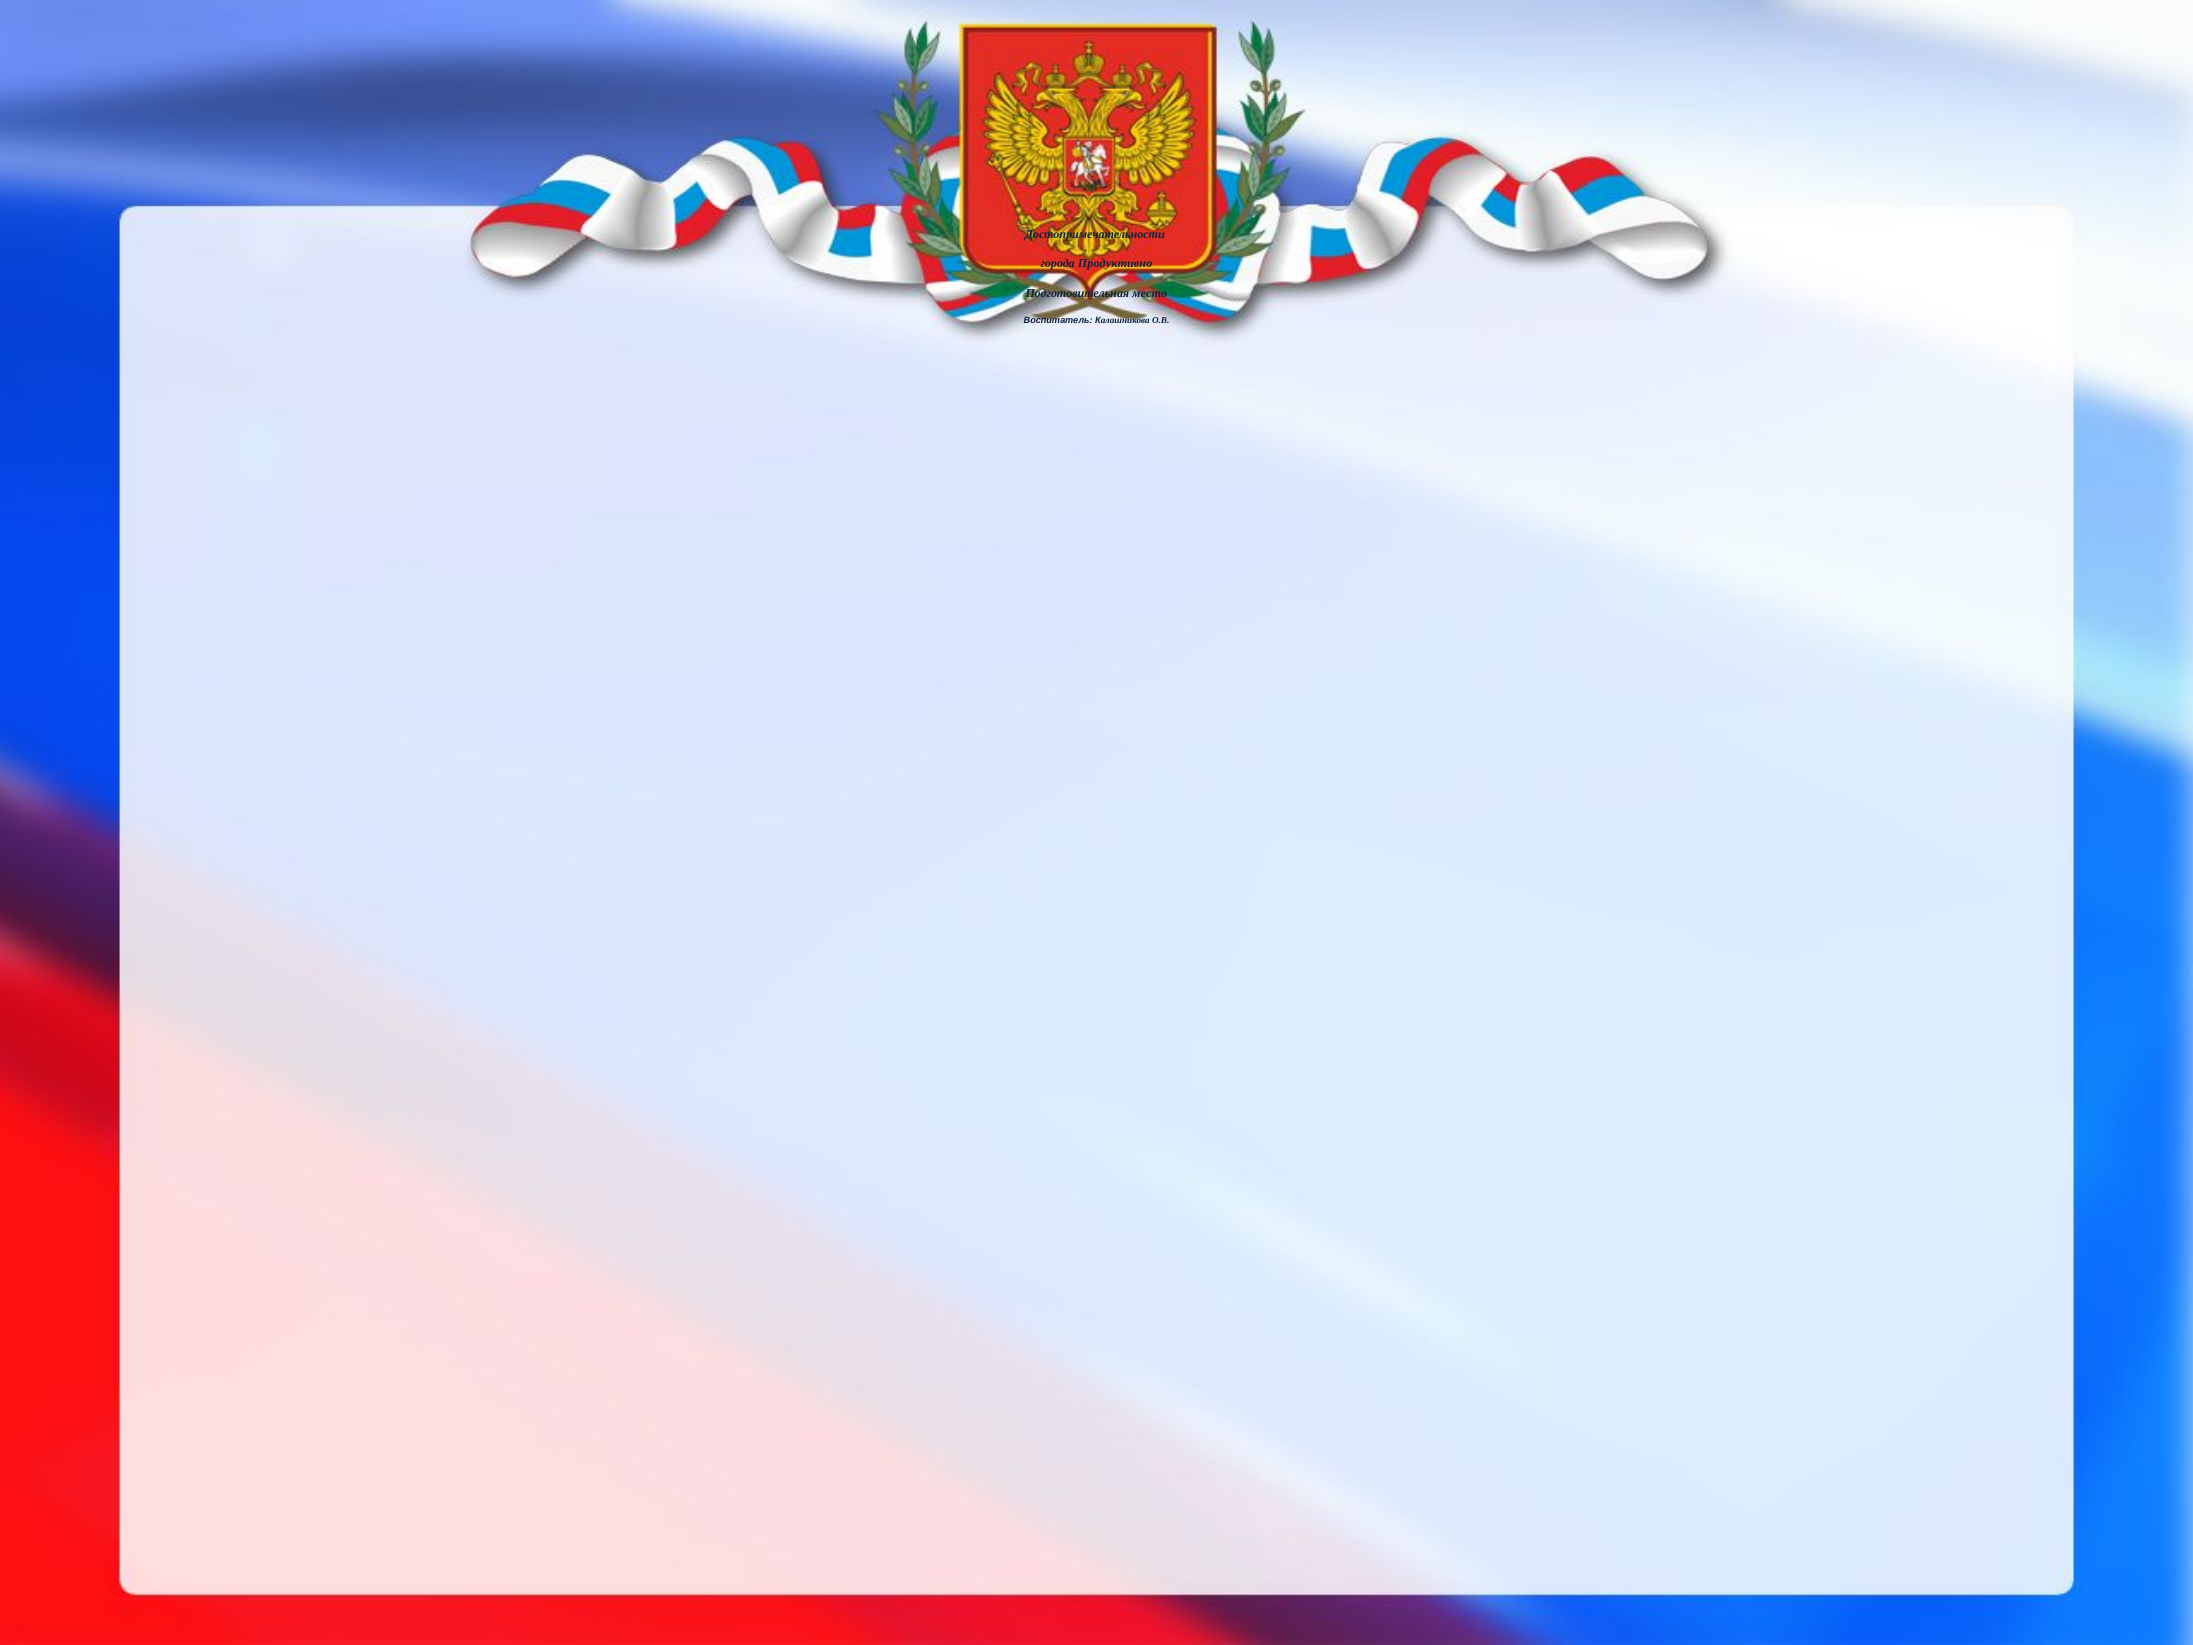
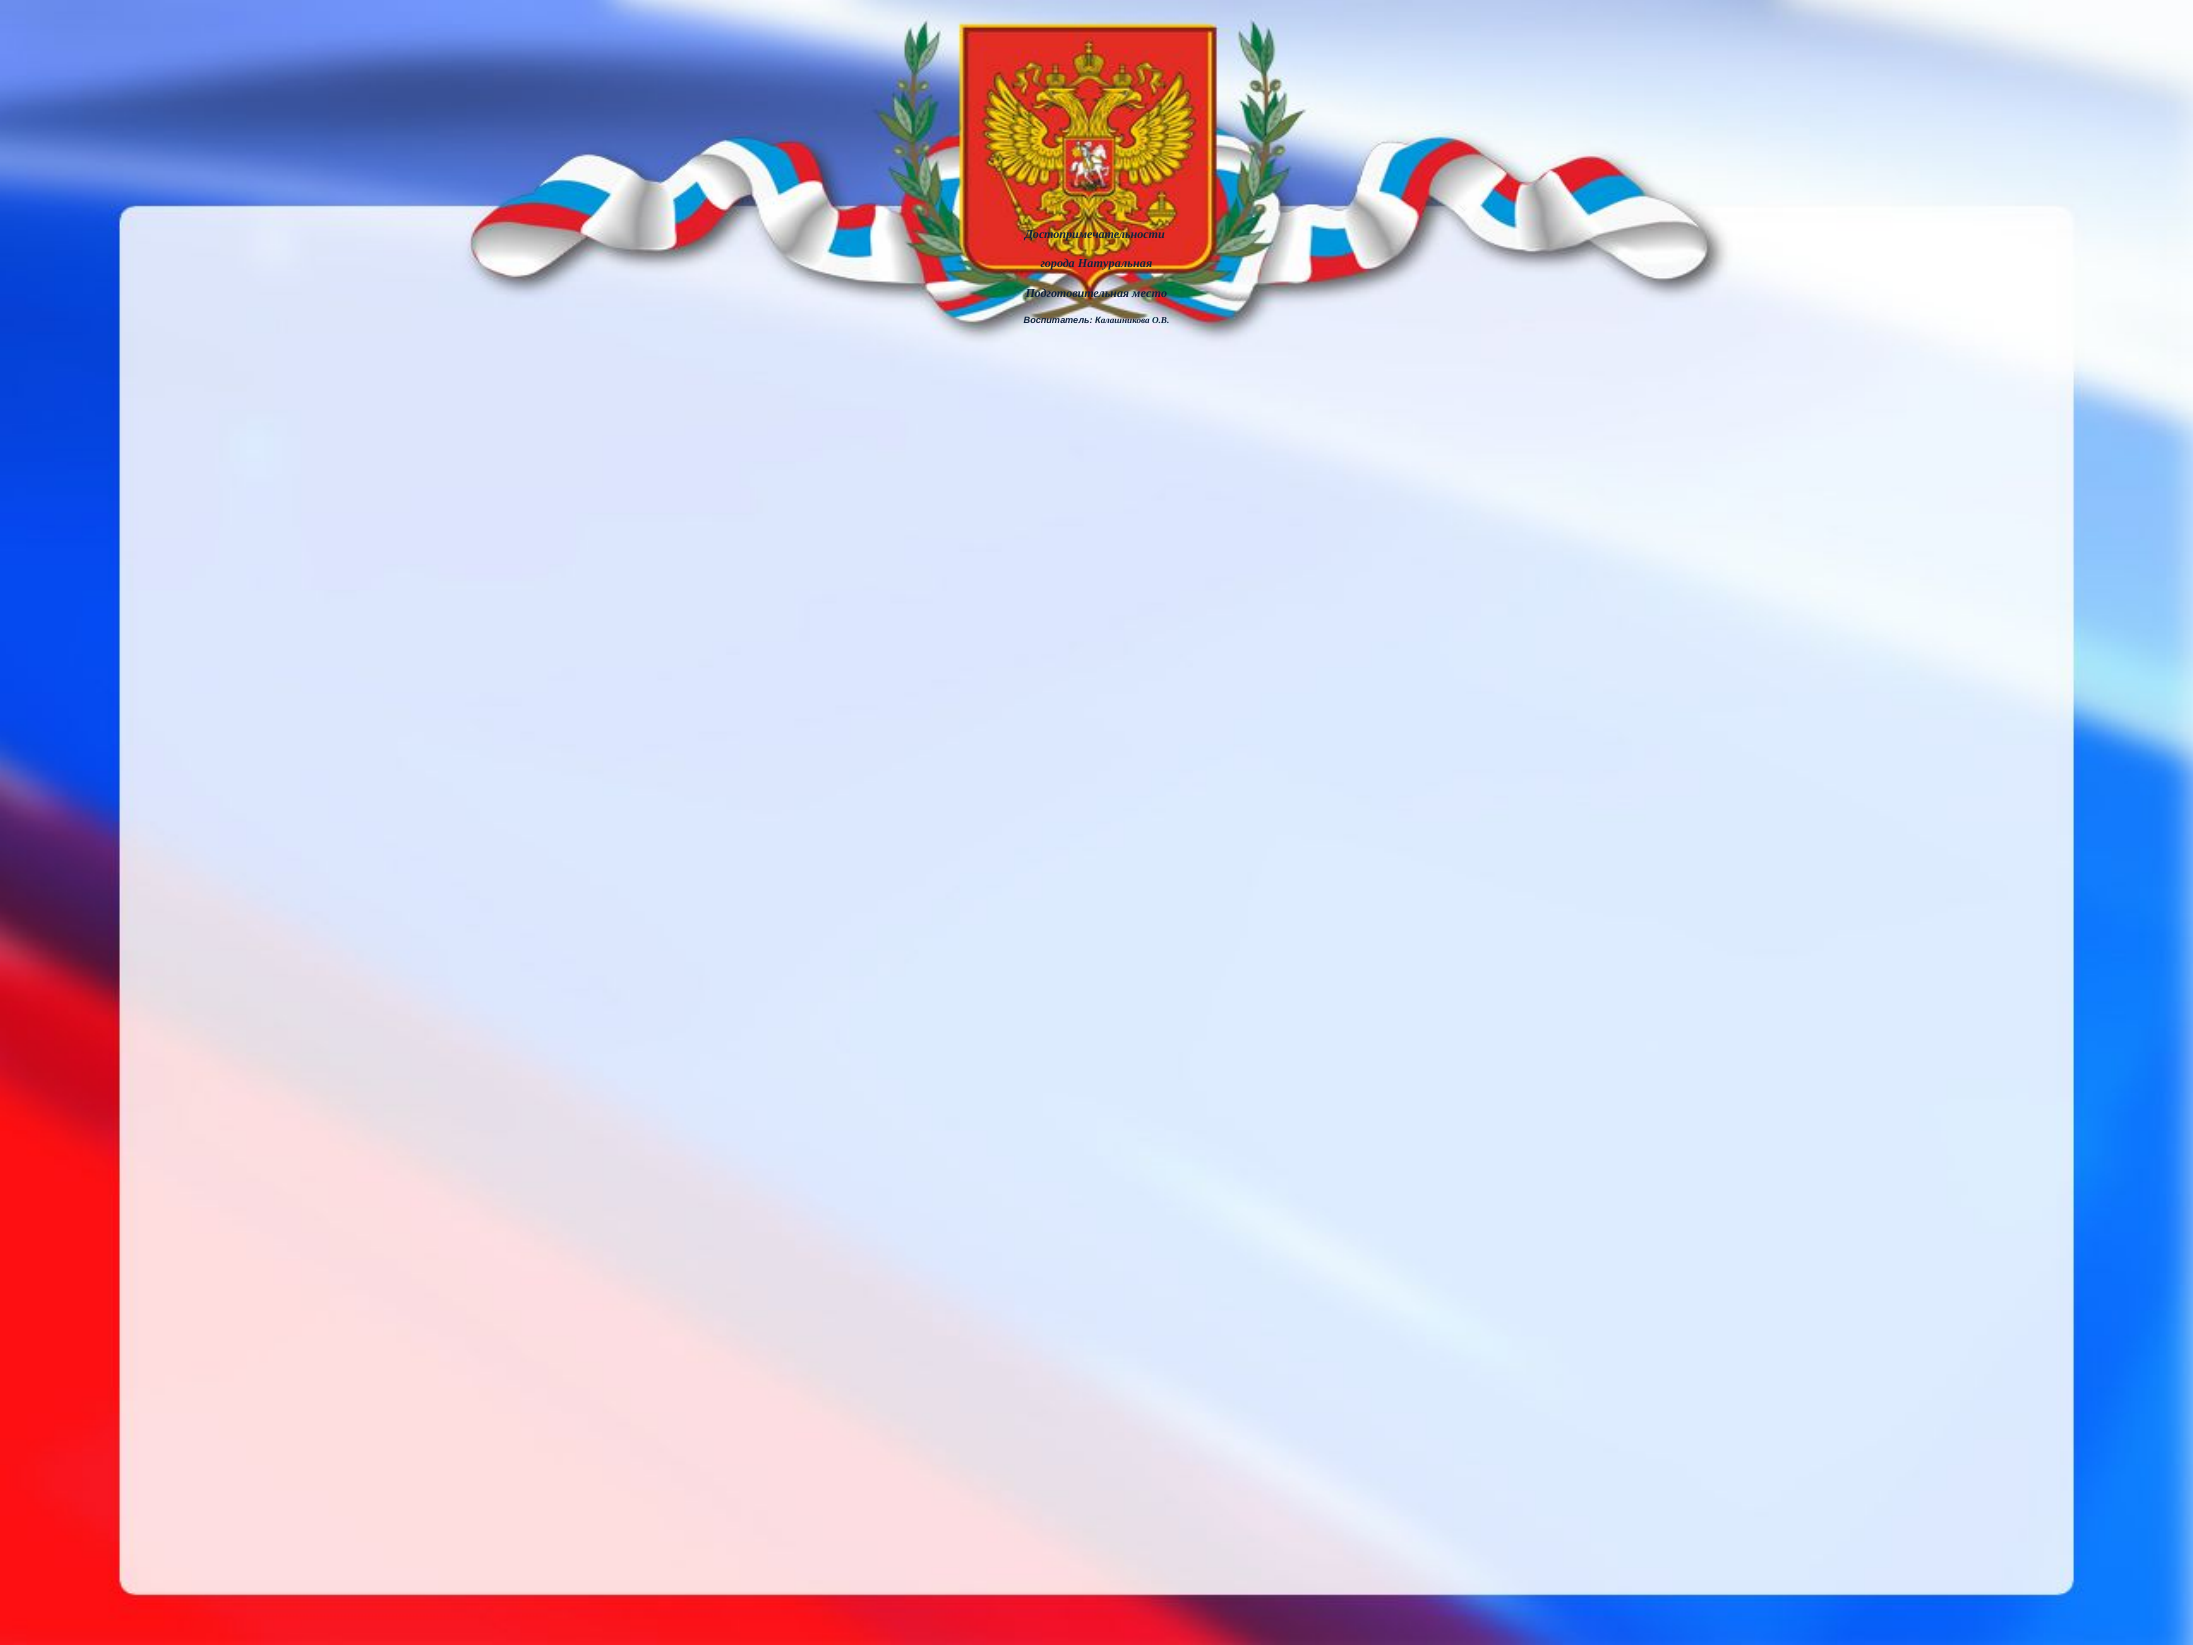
Продуктивно: Продуктивно -> Натуральная (1115, 264)
